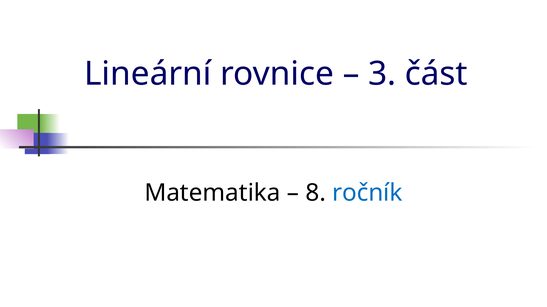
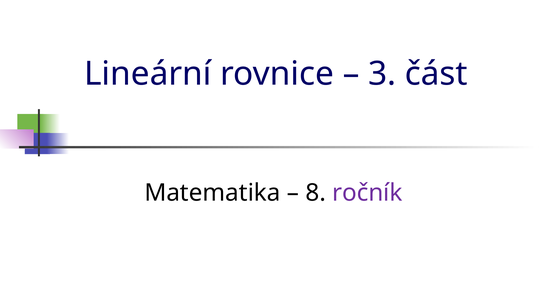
ročník colour: blue -> purple (367, 193)
